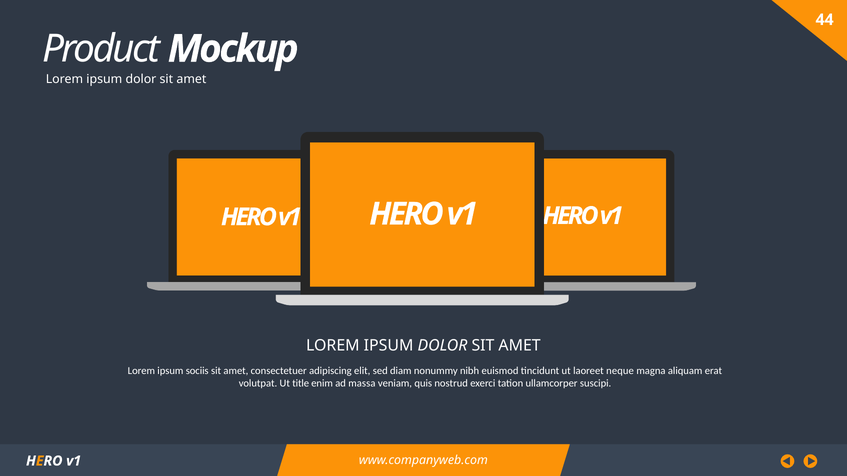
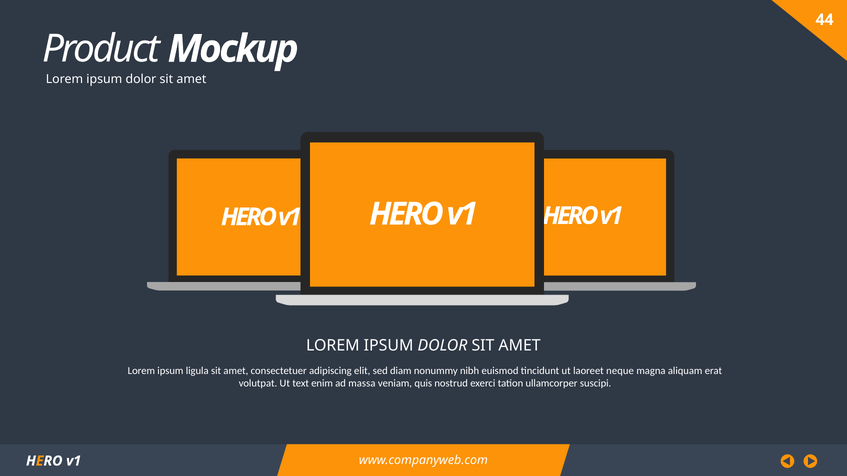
sociis: sociis -> ligula (197, 371)
title: title -> text (301, 384)
